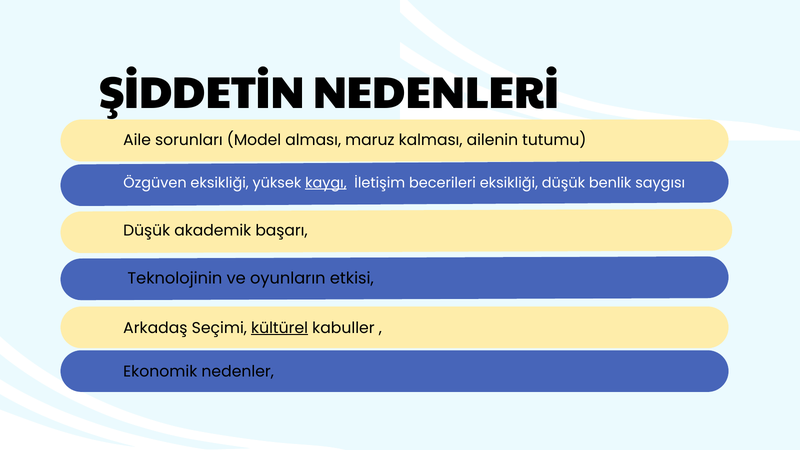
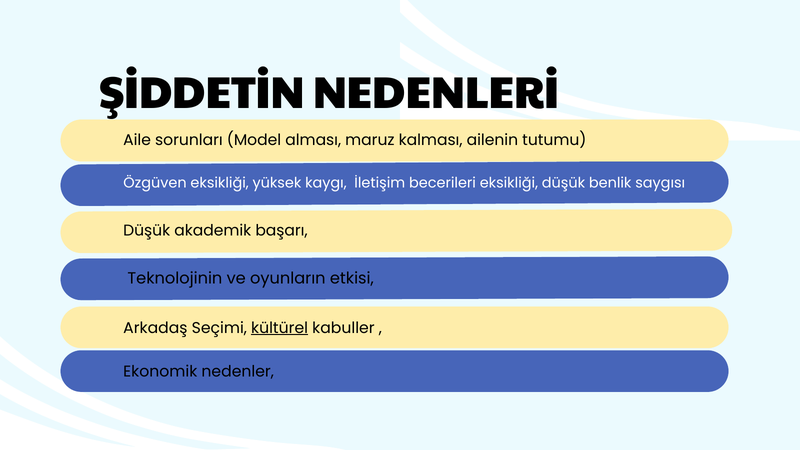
kaygı underline: present -> none (326, 183)
